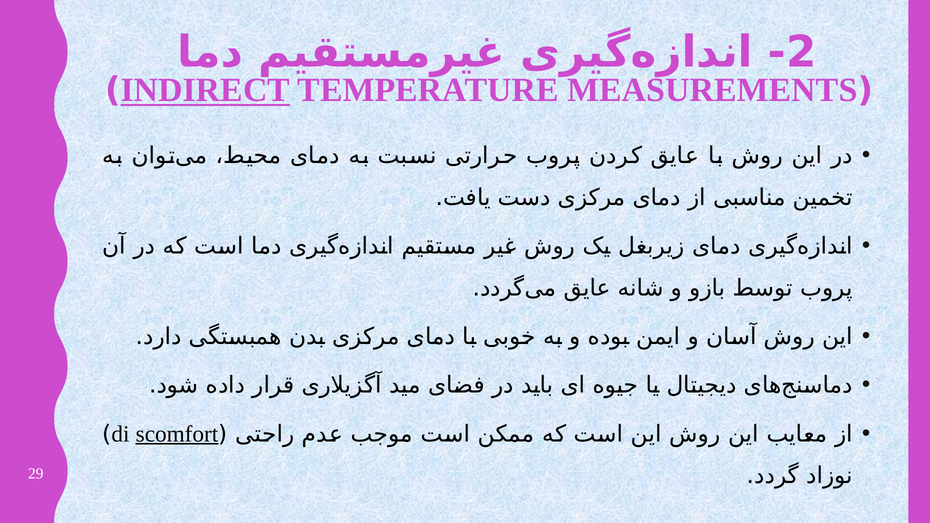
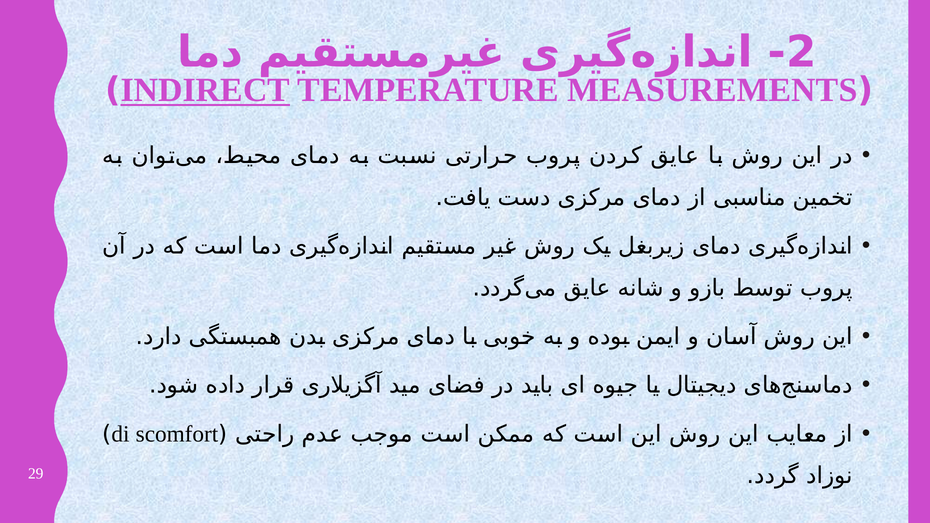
scomfort underline: present -> none (177, 434)
